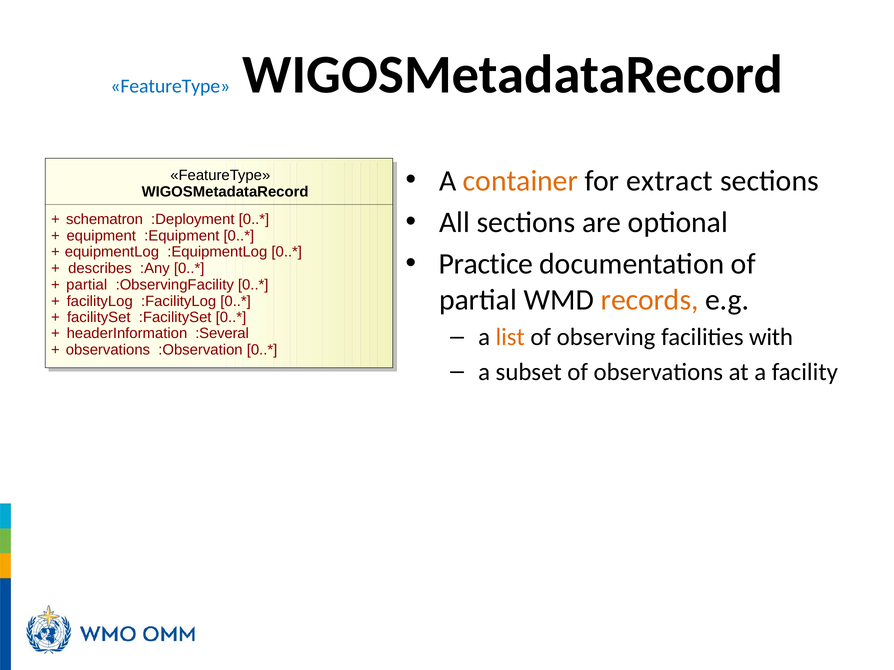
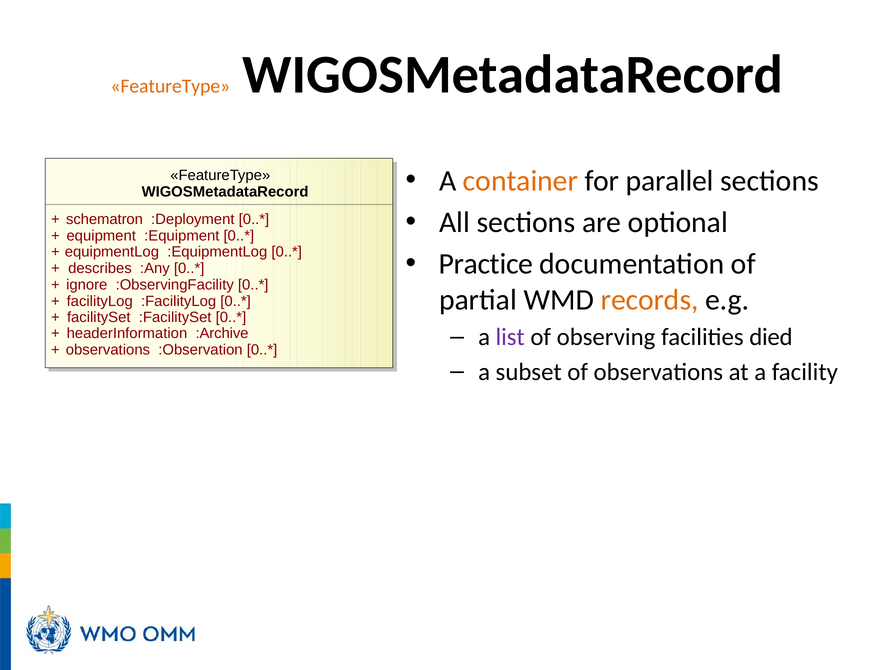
FeatureType colour: blue -> orange (170, 86)
extract: extract -> parallel (670, 181)
partial: partial -> ignore (87, 285)
list colour: orange -> purple (510, 338)
with: with -> died (771, 338)
:Several: :Several -> :Archive (222, 334)
